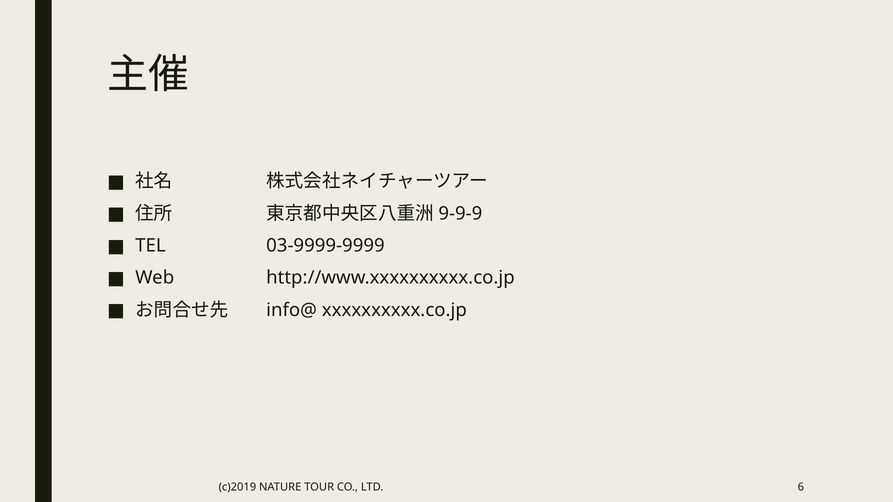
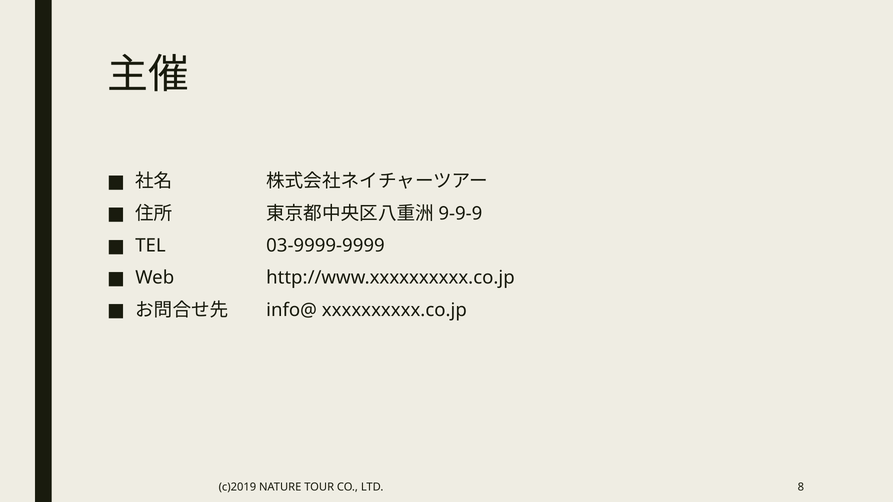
6: 6 -> 8 (801, 487)
